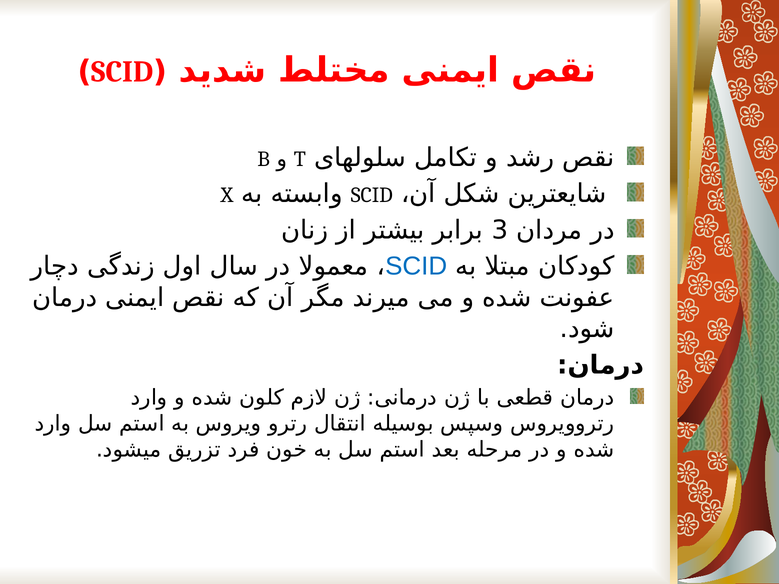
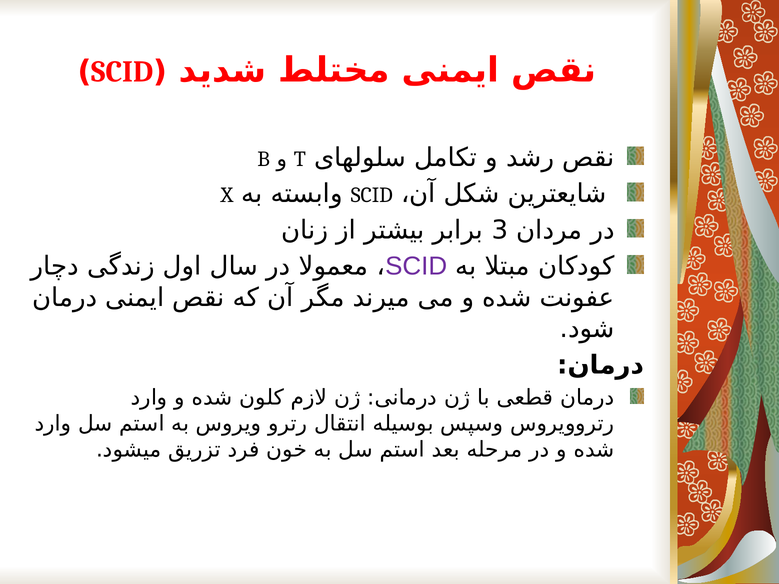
SCID colour: blue -> purple (416, 267)
